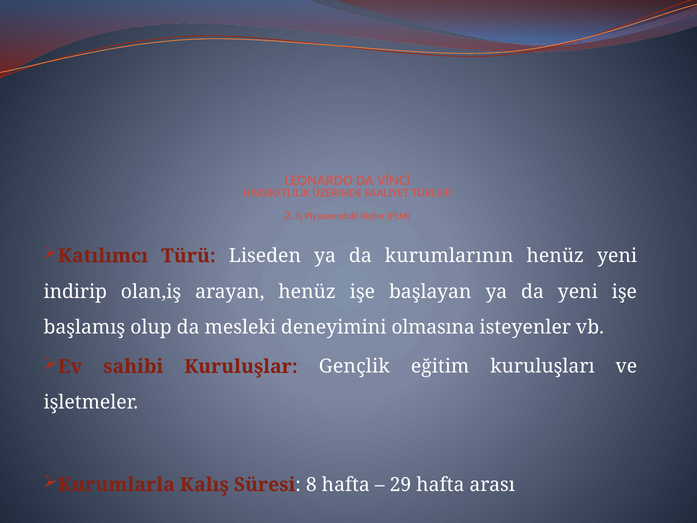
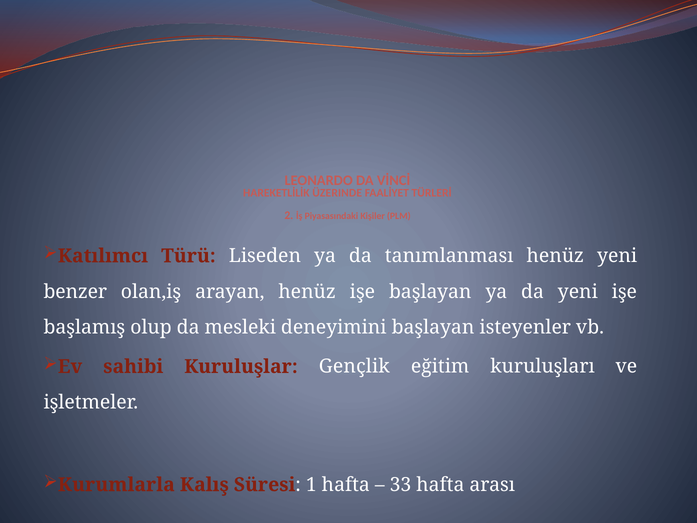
kurumlarının: kurumlarının -> tanımlanması (449, 256)
indirip: indirip -> benzer (75, 292)
deneyimini olmasına: olmasına -> başlayan (433, 327)
8: 8 -> 1 (311, 484)
29: 29 -> 33 (400, 484)
